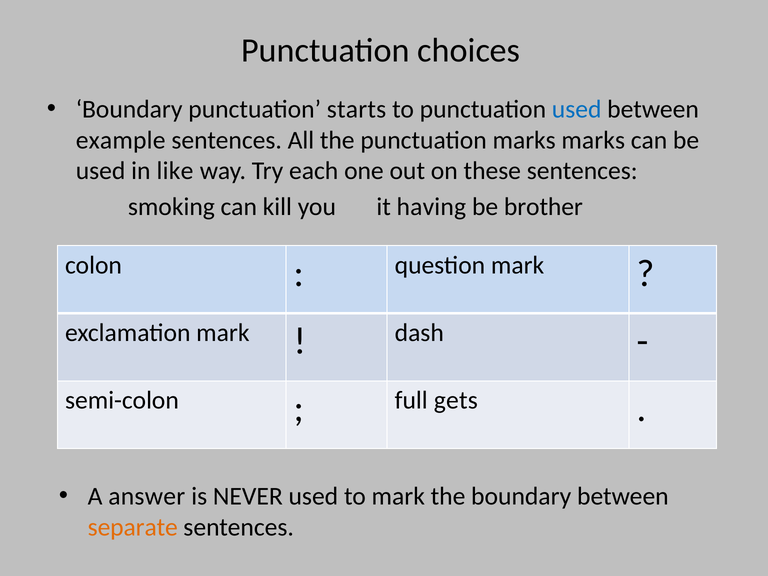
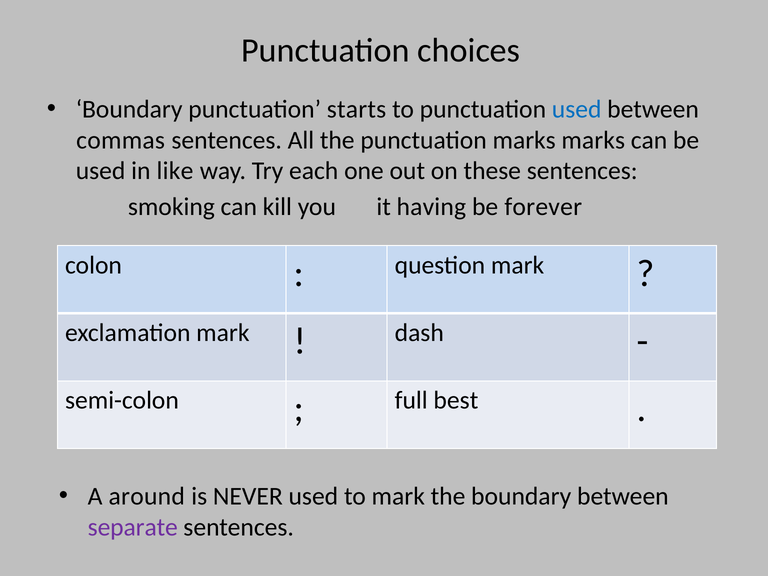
example: example -> commas (121, 140)
brother: brother -> forever (543, 207)
gets: gets -> best (456, 401)
answer: answer -> around (147, 496)
separate colour: orange -> purple (133, 527)
